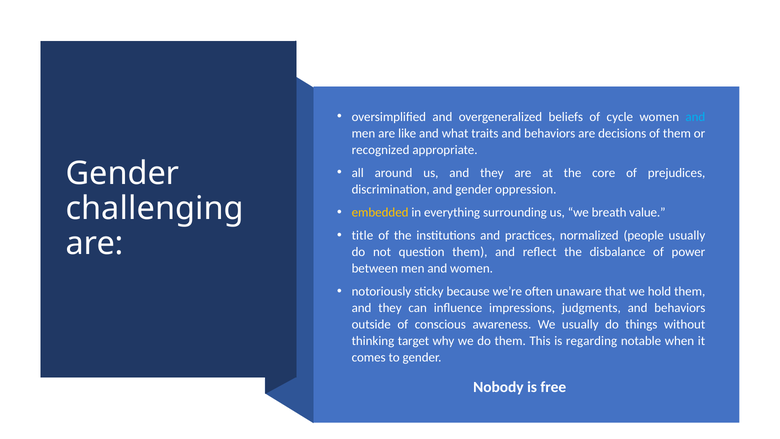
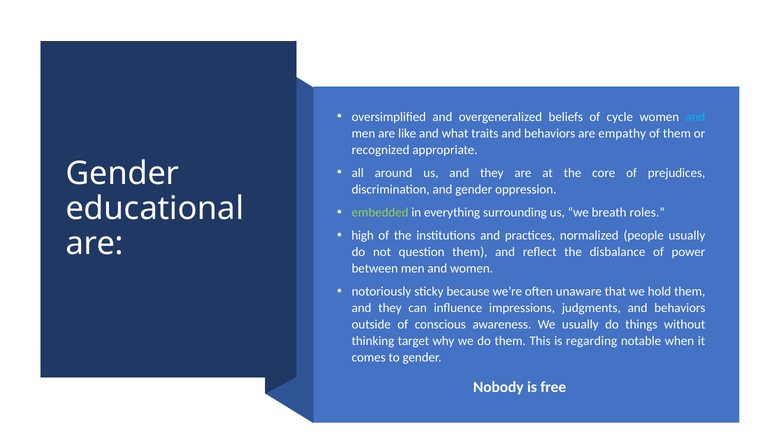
decisions: decisions -> empathy (622, 133)
challenging: challenging -> educational (155, 209)
embedded colour: yellow -> light green (380, 212)
value: value -> roles (647, 212)
title: title -> high (363, 235)
